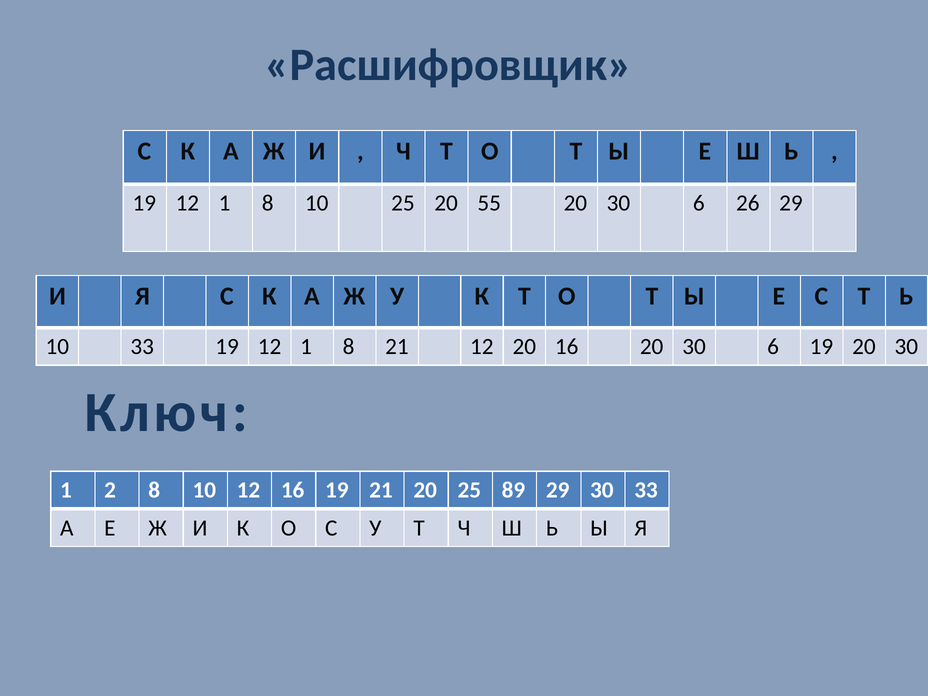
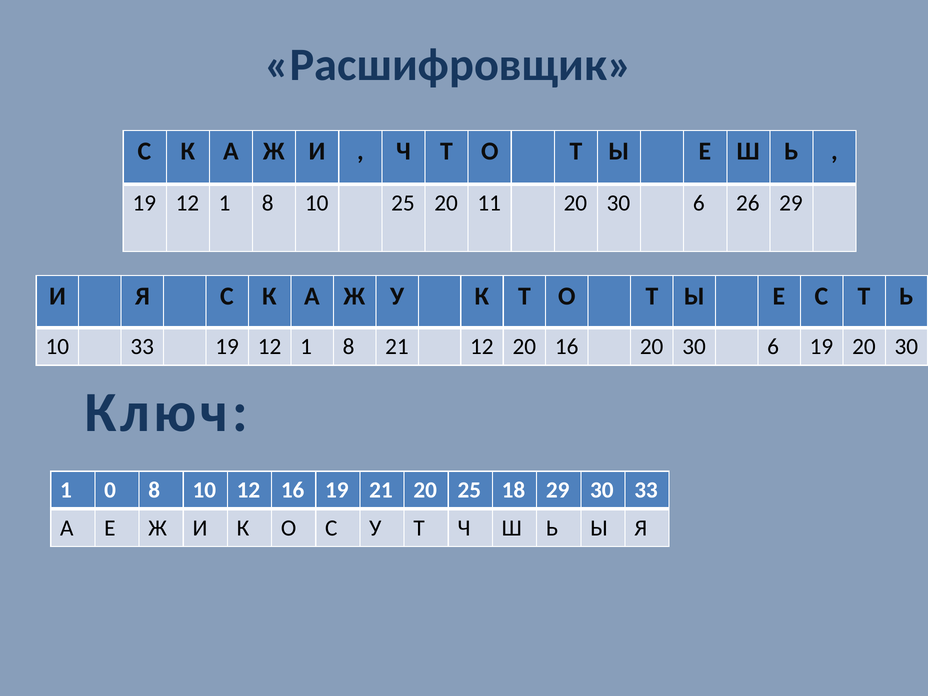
55: 55 -> 11 (489, 203)
2: 2 -> 0 (110, 490)
89: 89 -> 18 (513, 490)
